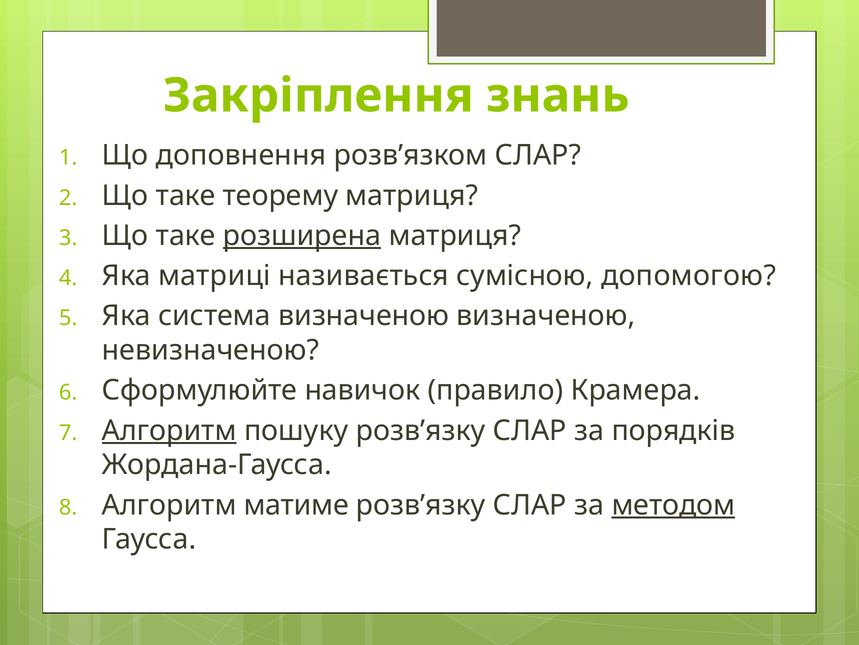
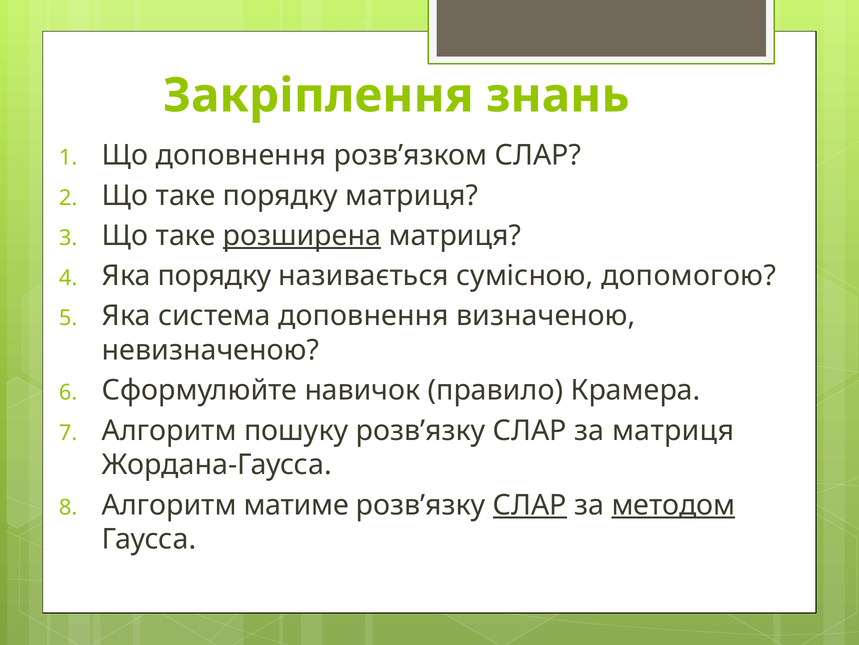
таке теорему: теорему -> порядку (280, 195)
Яка матриці: матриці -> порядку (215, 276)
система визначеною: визначеною -> доповнення (364, 316)
Алгоритм underline: present -> none (169, 430)
за порядків: порядків -> матриця (673, 430)
СЛАР underline: none -> present (530, 505)
